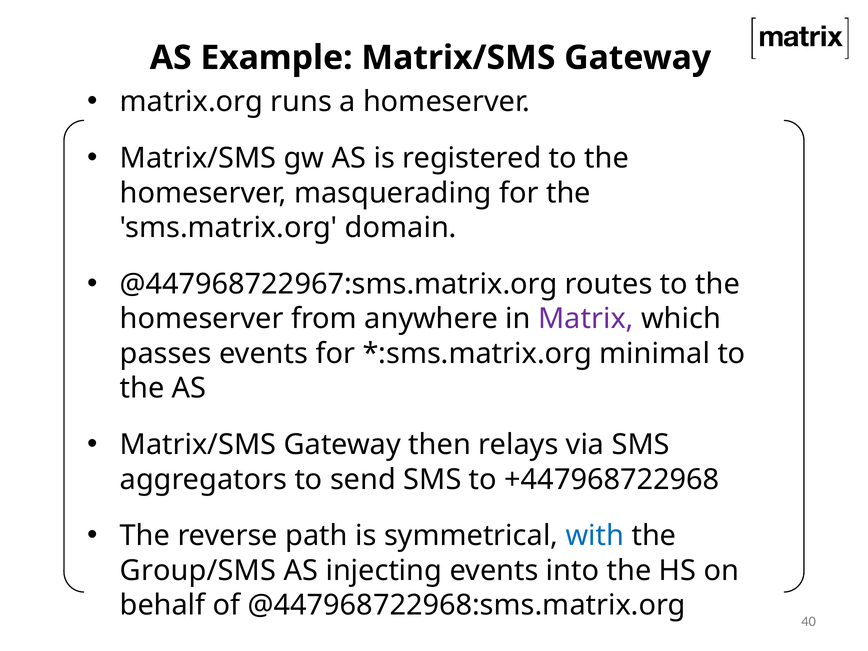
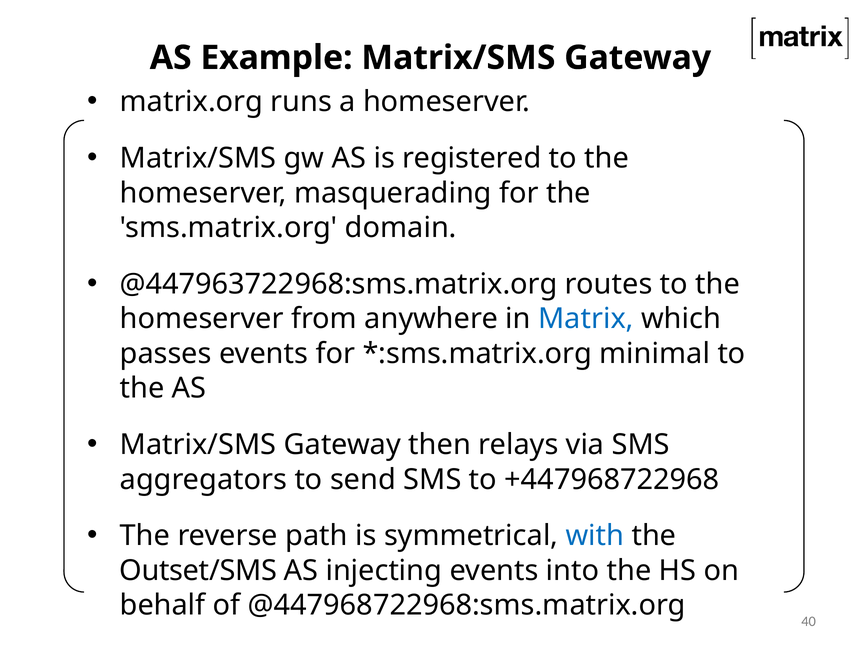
@447968722967:sms.matrix.org: @447968722967:sms.matrix.org -> @447963722968:sms.matrix.org (339, 284)
Matrix colour: purple -> blue (586, 319)
Group/SMS: Group/SMS -> Outset/SMS (198, 571)
